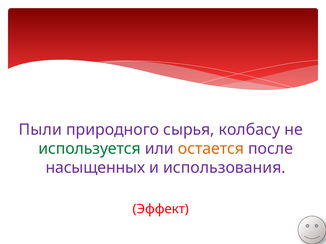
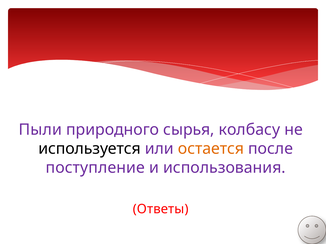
используется colour: green -> black (90, 149)
насыщенных: насыщенных -> поступление (95, 168)
Эффект: Эффект -> Ответы (161, 210)
